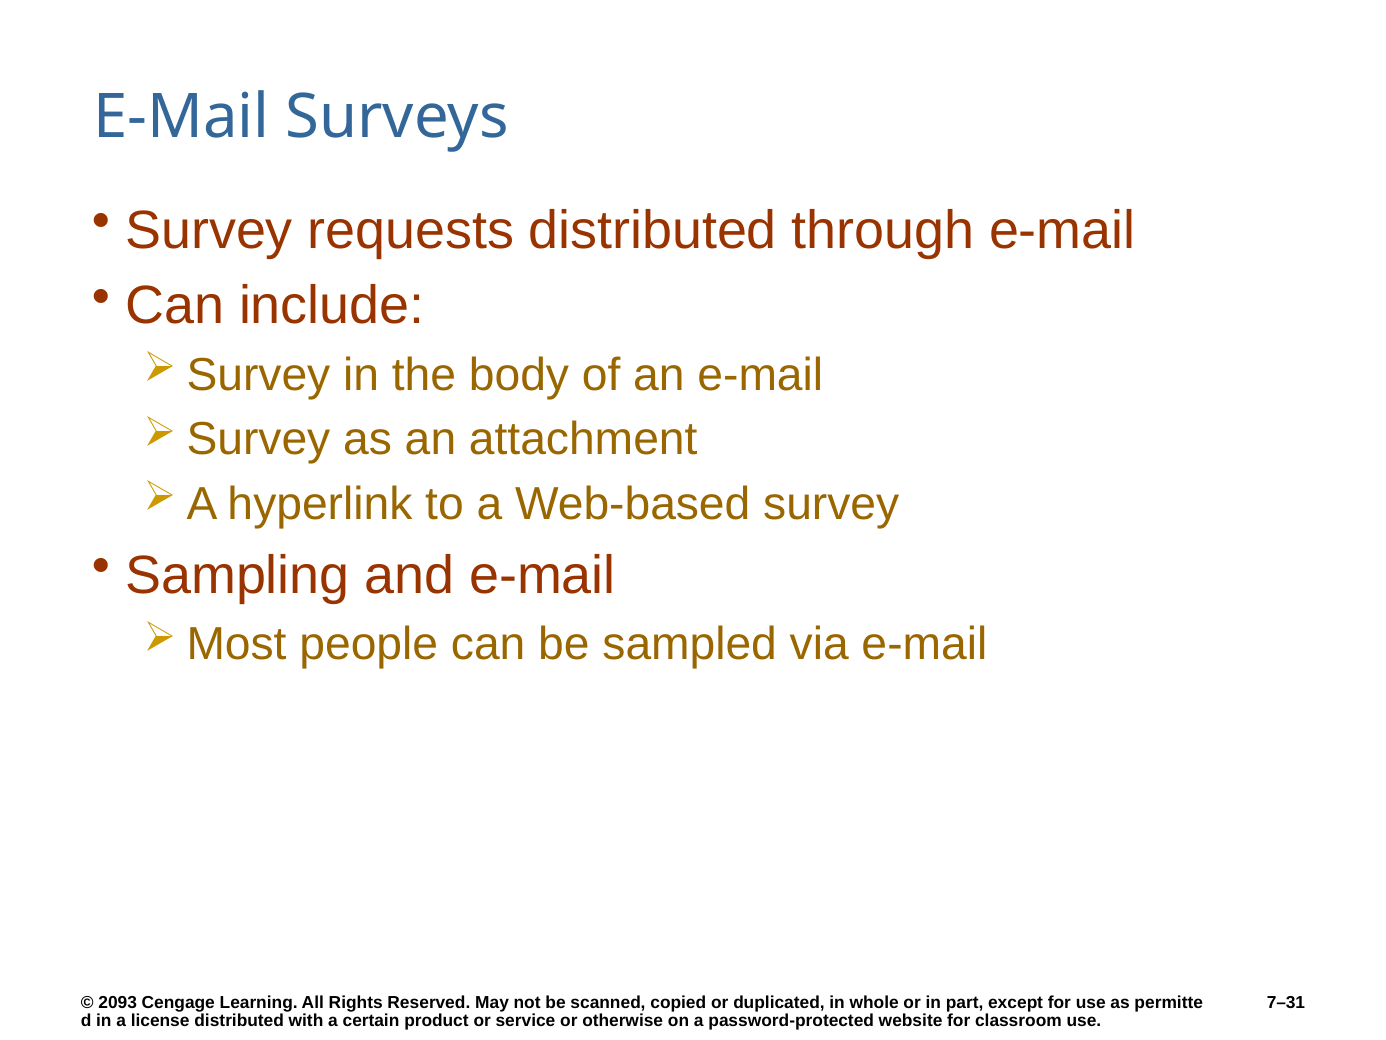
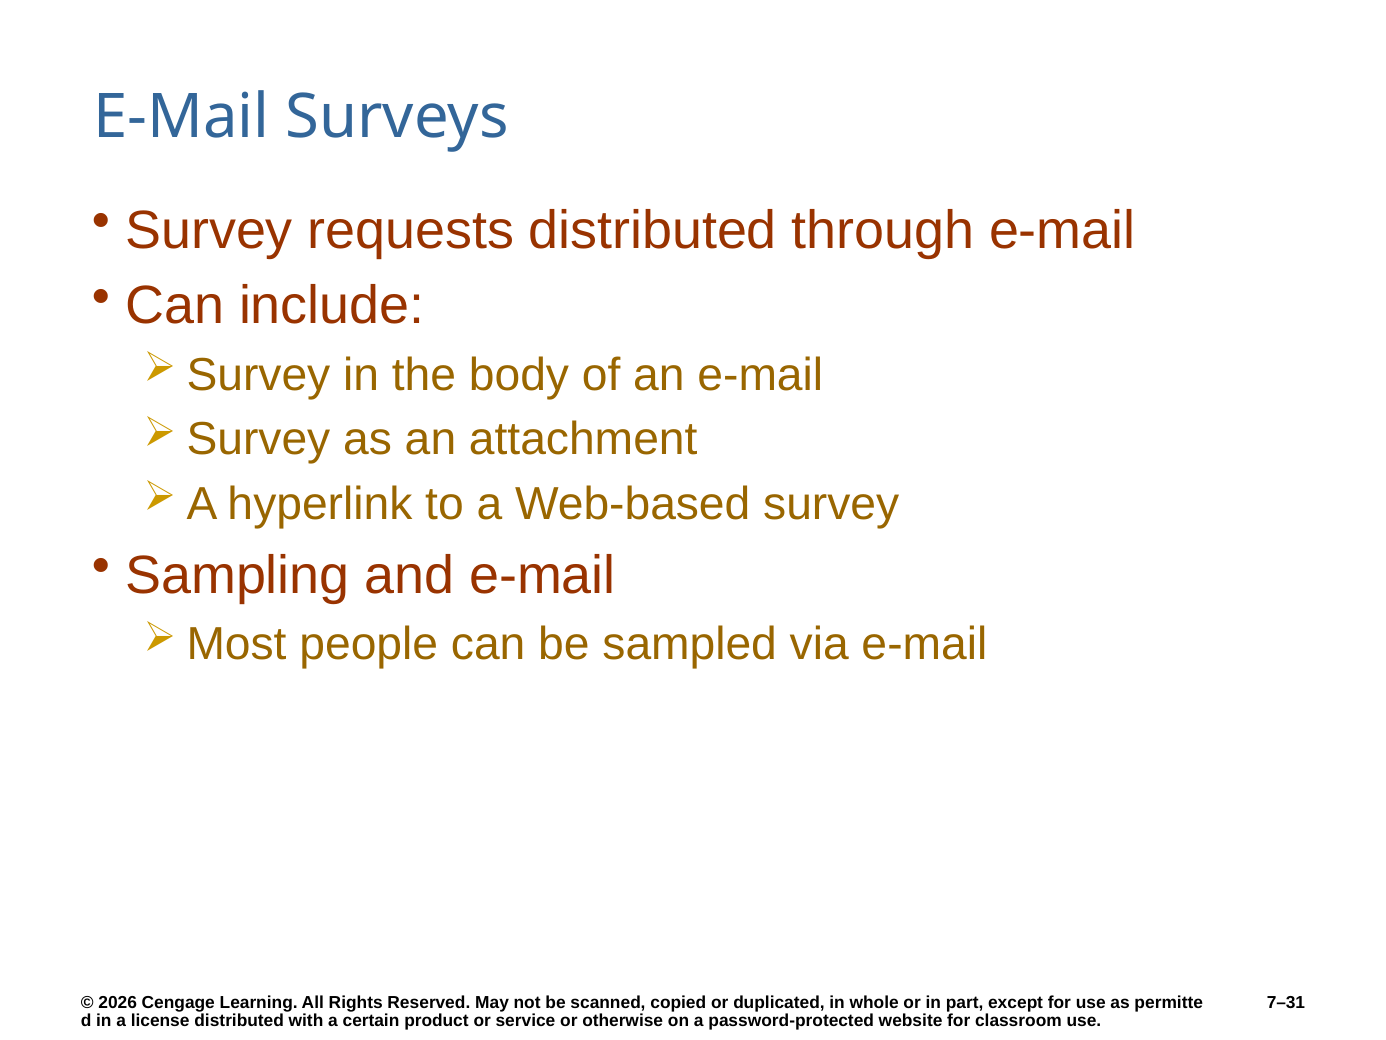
2093: 2093 -> 2026 (118, 1003)
